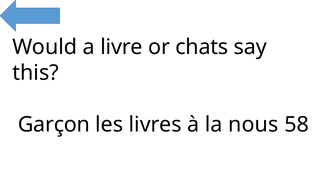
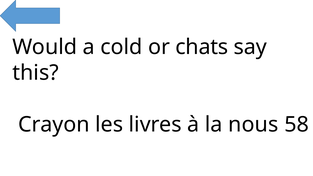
livre: livre -> cold (121, 47)
Garçon: Garçon -> Crayon (54, 125)
